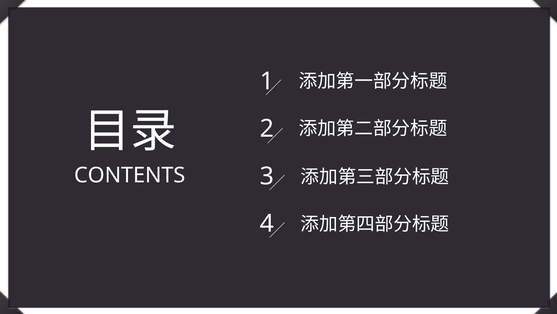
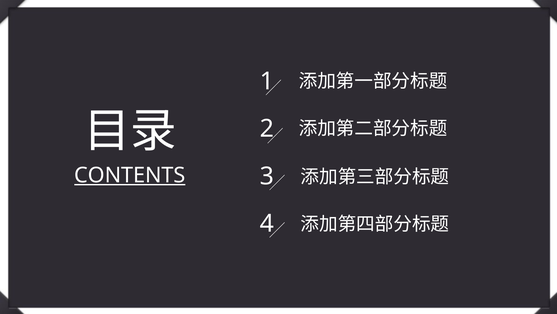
CONTENTS underline: none -> present (130, 175)
